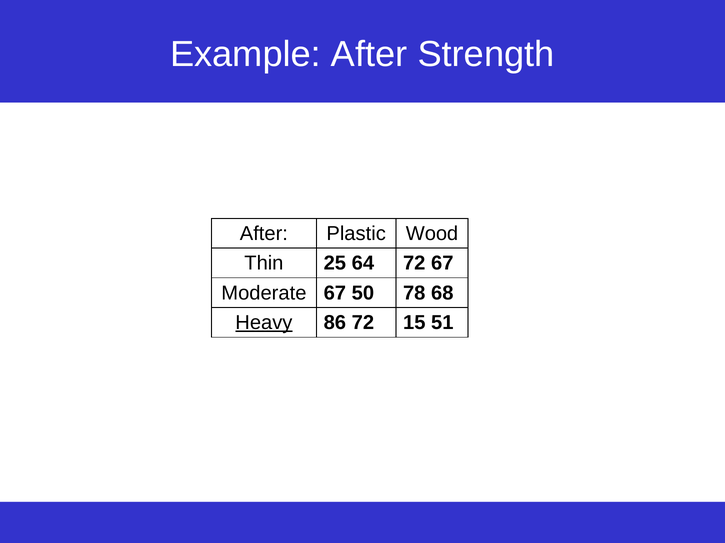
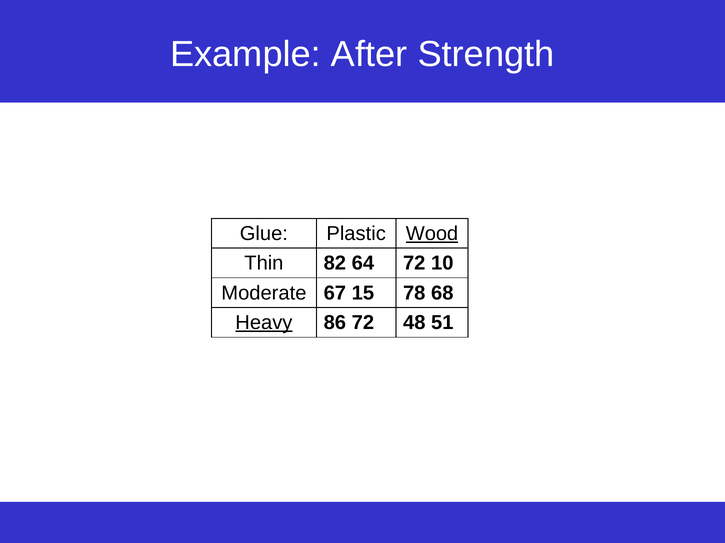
After: After -> Glue (264, 234)
Wood underline: none -> present (432, 234)
25: 25 -> 82 (335, 264)
72 67: 67 -> 10 (442, 264)
50: 50 -> 15 (363, 293)
15: 15 -> 48 (414, 323)
